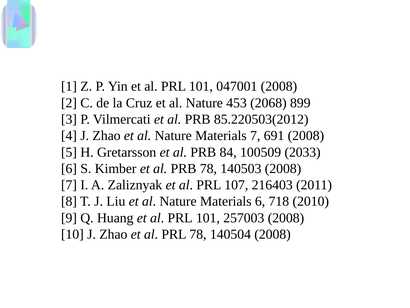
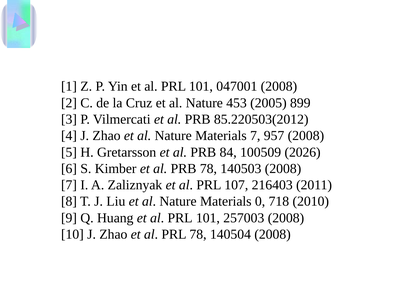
2068: 2068 -> 2005 (268, 103)
691: 691 -> 957 (274, 136)
2033: 2033 -> 2026 (303, 152)
Materials 6: 6 -> 0 (260, 201)
